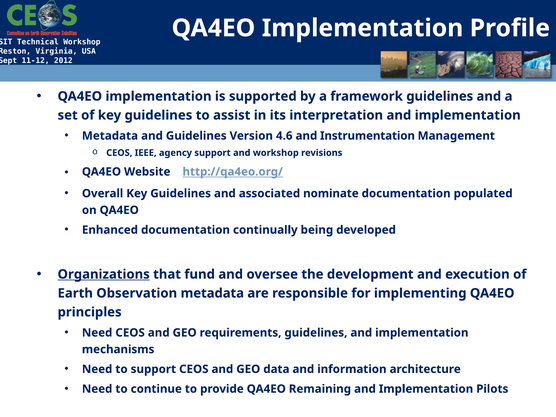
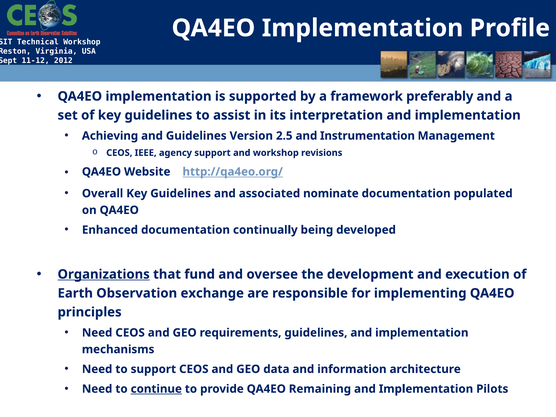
framework guidelines: guidelines -> preferably (440, 96)
Metadata: Metadata -> Achieving (110, 136)
4.6: 4.6 -> 2.5 (284, 136)
Observation metadata: metadata -> exchange (212, 293)
continue underline: none -> present (156, 389)
